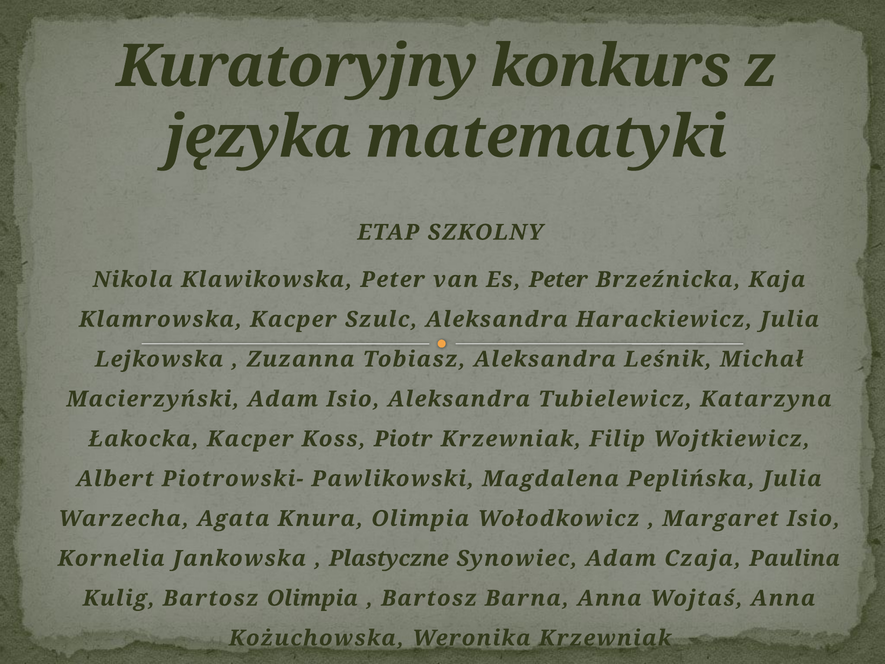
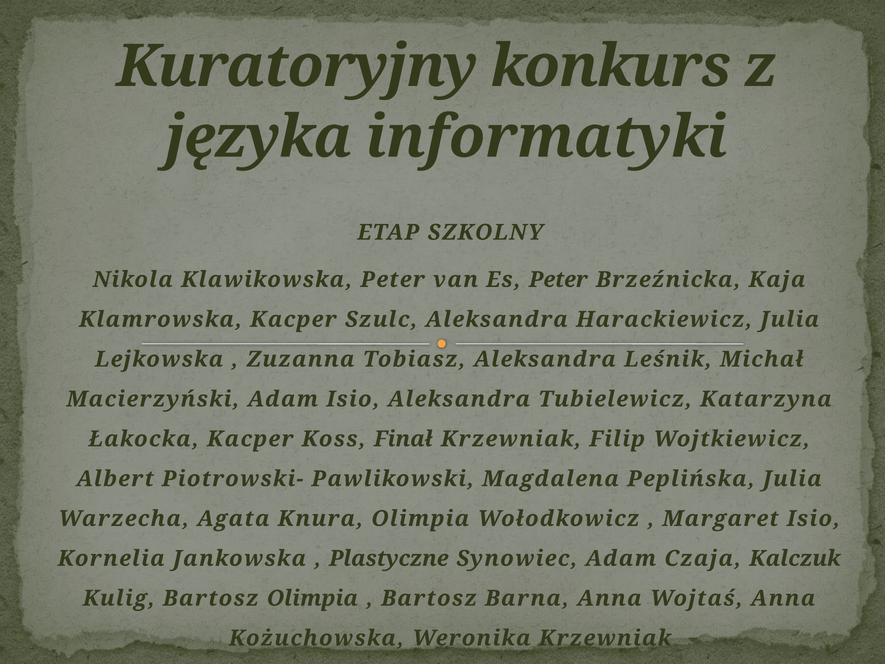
matematyki: matematyki -> informatyki (546, 137)
Piotr: Piotr -> Finał (403, 439)
Paulina: Paulina -> Kalczuk (795, 558)
